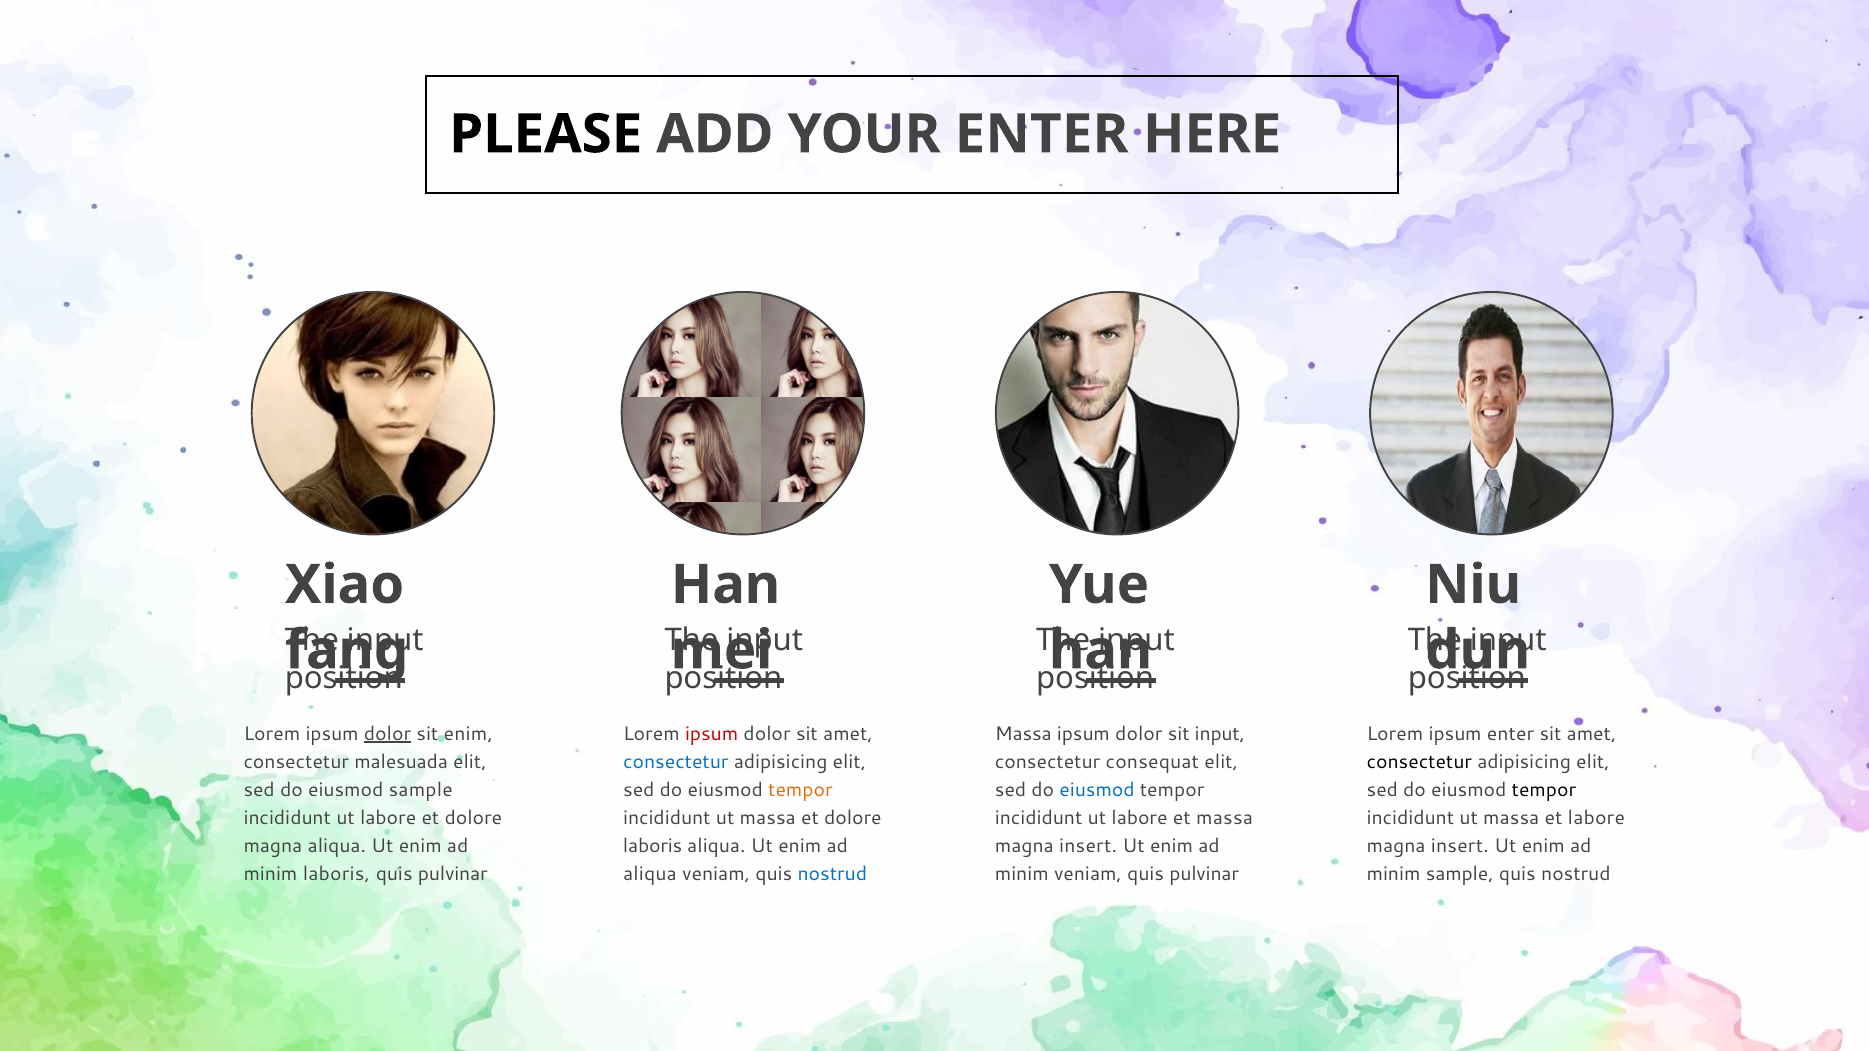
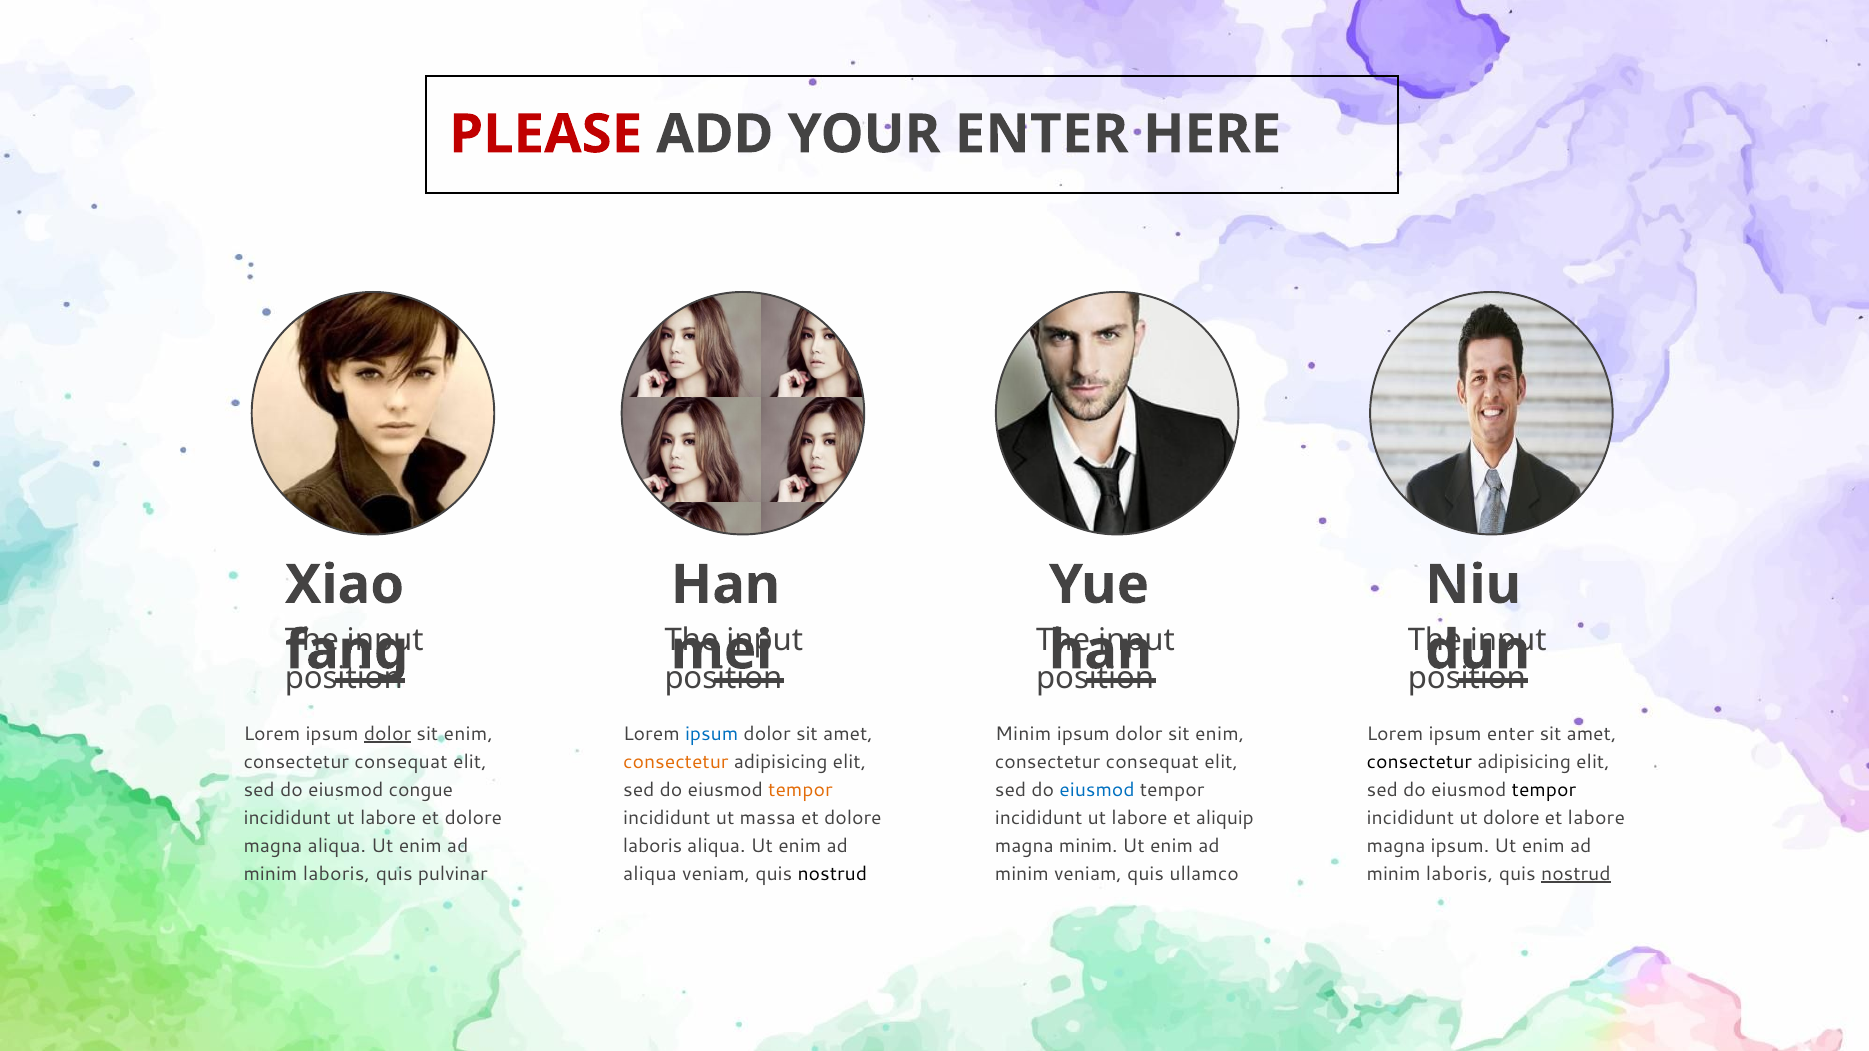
PLEASE colour: black -> red (546, 134)
ipsum colour: red -> blue (712, 734)
Massa: Massa -> Minim (1023, 734)
input: input -> enim (1220, 734)
malesuada: malesuada -> consequat (401, 762)
consectetur colour: blue -> orange (676, 762)
eiusmod sample: sample -> congue (421, 790)
et massa: massa -> aliquip (1225, 818)
massa: massa -> dolore (1511, 818)
insert: insert -> minim (1088, 846)
insert: insert -> ipsum (1460, 846)
nostrud colour: blue -> black (832, 874)
veniam quis pulvinar: pulvinar -> ullamco (1204, 874)
sample: sample -> laboris (1460, 874)
nostrud underline: none -> present (1576, 874)
